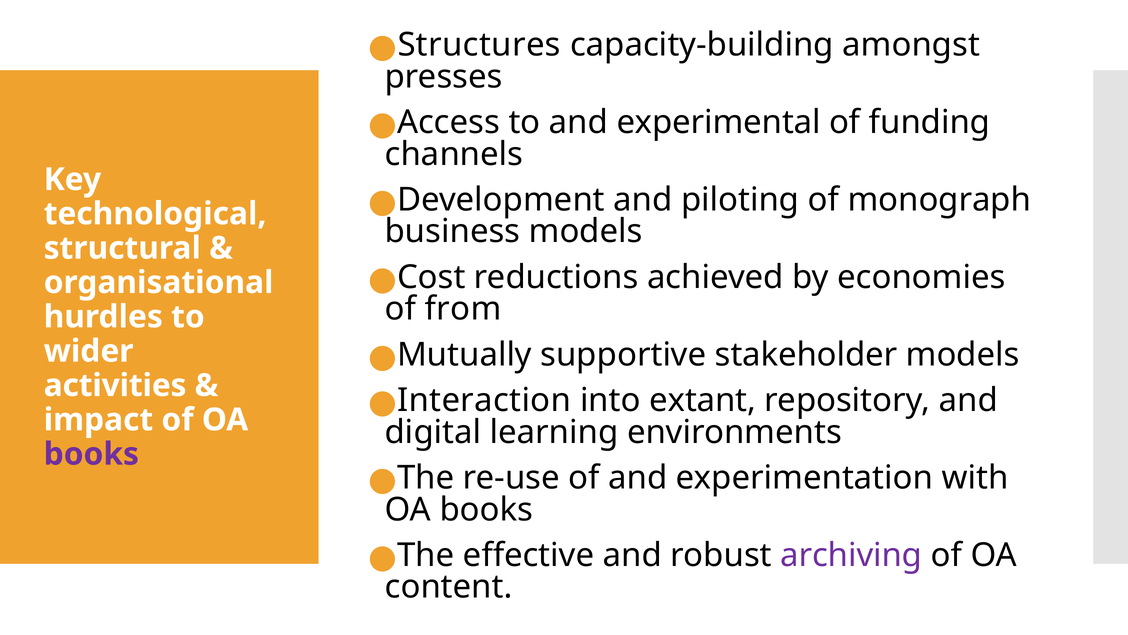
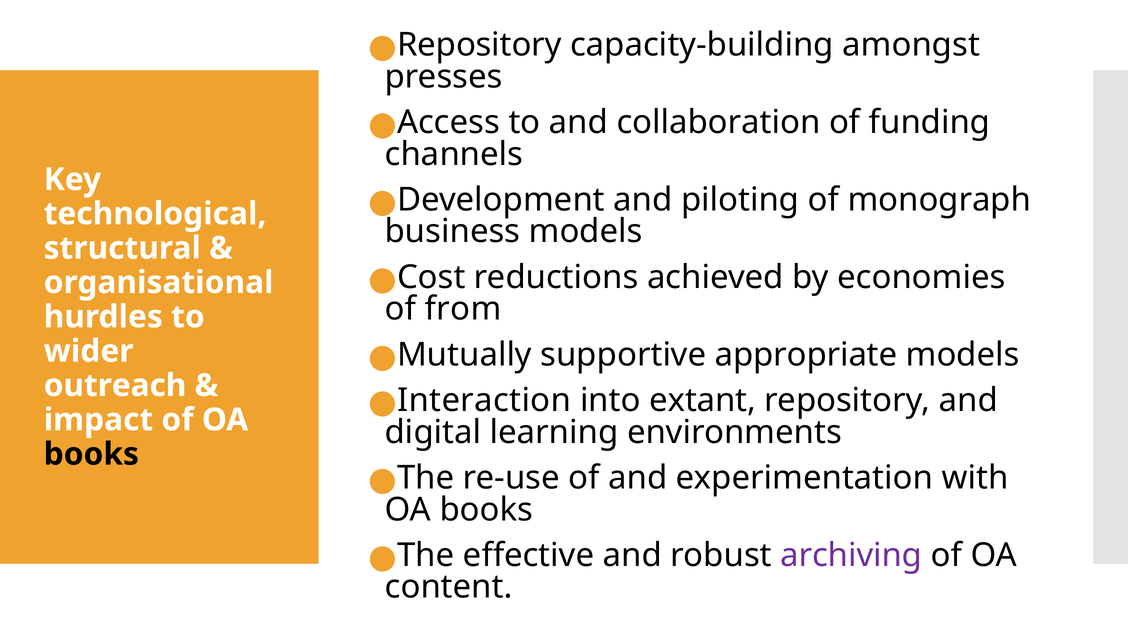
Structures: Structures -> Repository (479, 45)
experimental: experimental -> collaboration (719, 122)
stakeholder: stakeholder -> appropriate (806, 354)
activities: activities -> outreach (115, 385)
books colour: purple -> black (91, 454)
